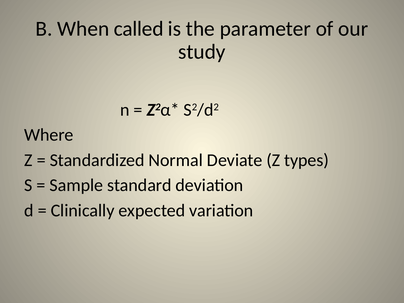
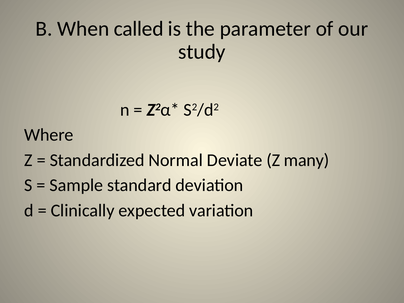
types: types -> many (307, 160)
